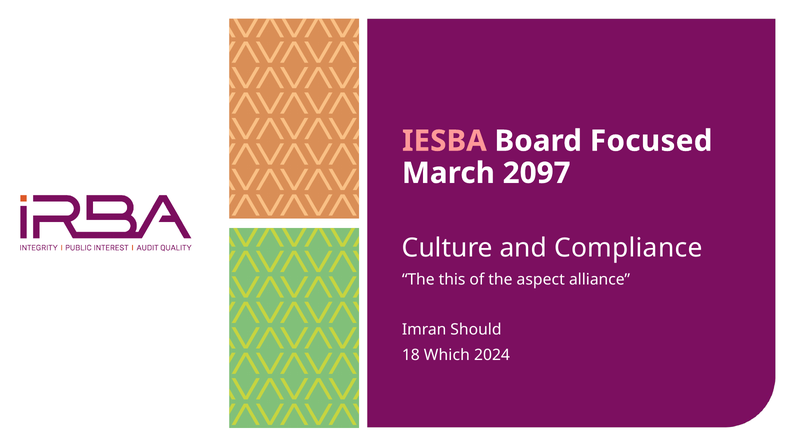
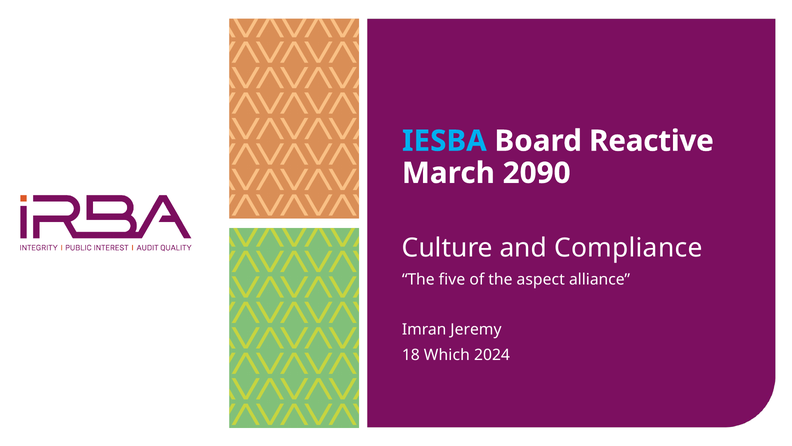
IESBA colour: pink -> light blue (444, 141)
Focused: Focused -> Reactive (651, 141)
2097: 2097 -> 2090 (537, 173)
this: this -> five (452, 279)
Should: Should -> Jeremy (476, 329)
